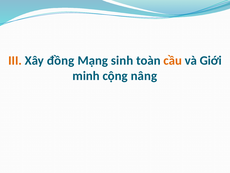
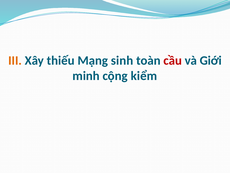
đồng: đồng -> thiếu (61, 60)
cầu colour: orange -> red (173, 60)
nâng: nâng -> kiểm (144, 76)
